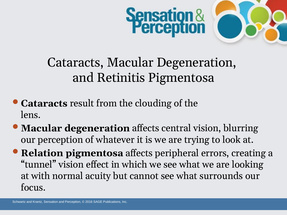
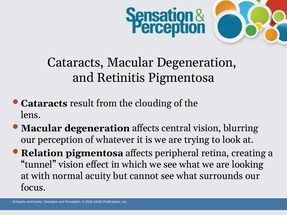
errors: errors -> retina (215, 153)
